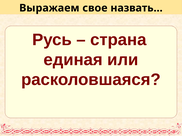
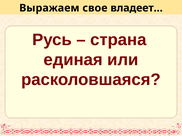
назвать…: назвать… -> владеет… (137, 8)
